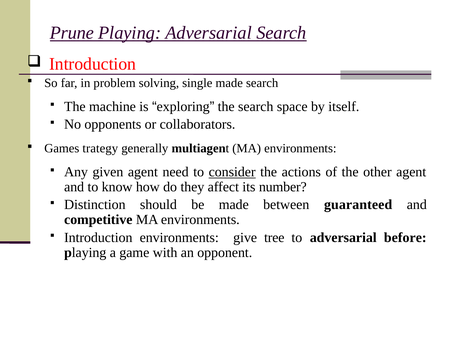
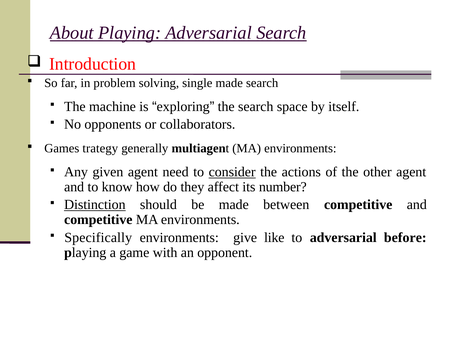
Prune: Prune -> About (72, 33)
Distinction underline: none -> present (95, 204)
between guaranteed: guaranteed -> competitive (358, 204)
Introduction: Introduction -> Specifically (98, 237)
tree: tree -> like (274, 237)
